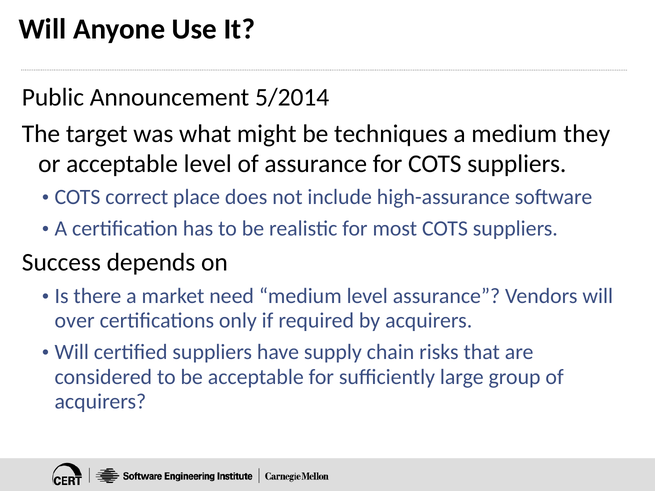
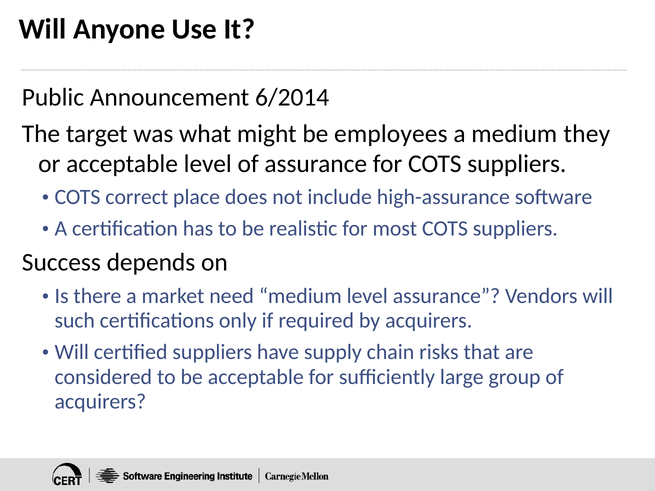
5/2014: 5/2014 -> 6/2014 (292, 97)
techniques: techniques -> employees (391, 134)
over: over -> such (75, 321)
